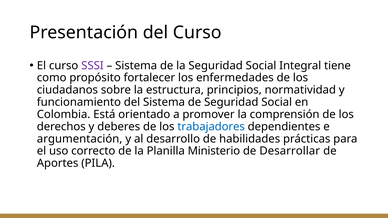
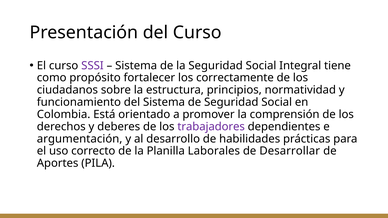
enfermedades: enfermedades -> correctamente (235, 78)
trabajadores colour: blue -> purple (211, 127)
Ministerio: Ministerio -> Laborales (214, 151)
